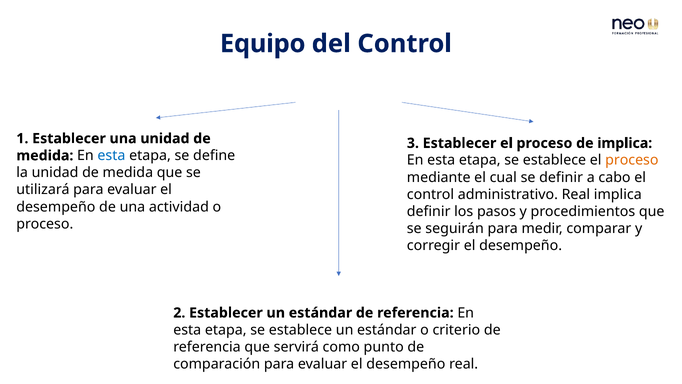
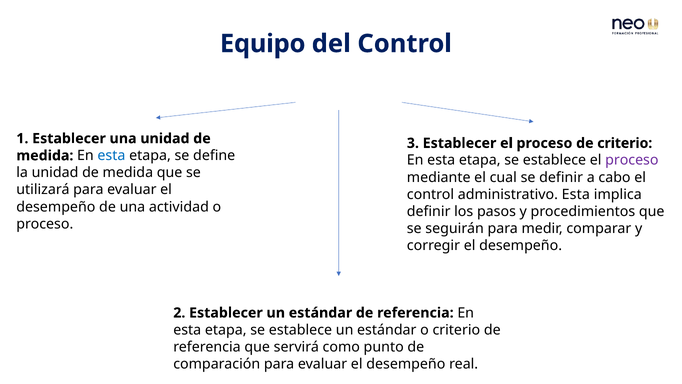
de implica: implica -> criterio (625, 143)
proceso colour: orange -> purple (632, 160)
administrativo Real: Real -> Esta (576, 194)
